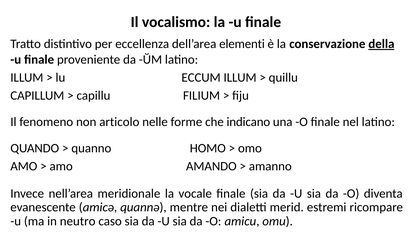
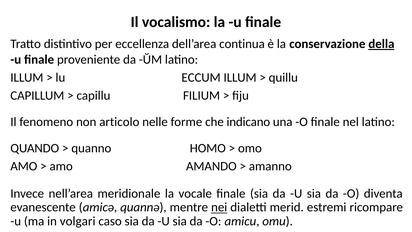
elementi: elementi -> continua (242, 44)
nei underline: none -> present (219, 207)
neutro: neutro -> volgari (78, 221)
